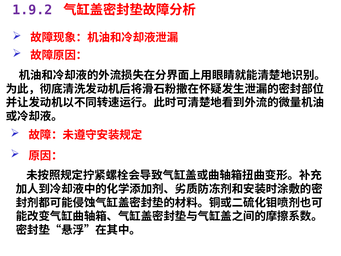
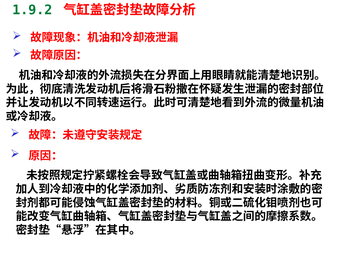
1.9.2 colour: purple -> green (32, 10)
